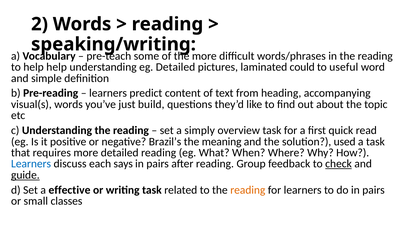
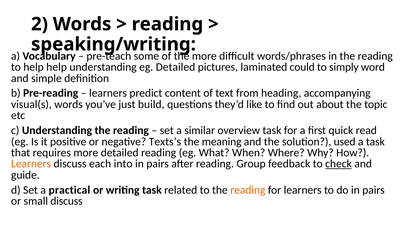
useful: useful -> simply (344, 67)
simply: simply -> similar (200, 130)
Brazil’s: Brazil’s -> Texts’s (165, 142)
Learners colour: blue -> orange (31, 164)
says: says -> into (123, 164)
guide underline: present -> none (25, 175)
effective: effective -> practical (69, 190)
small classes: classes -> discuss (66, 201)
